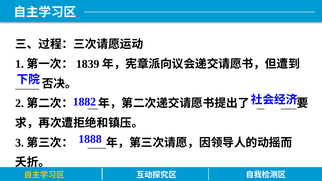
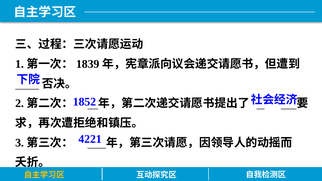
1882: 1882 -> 1852 (84, 102)
1888: 1888 -> 4221 (90, 139)
